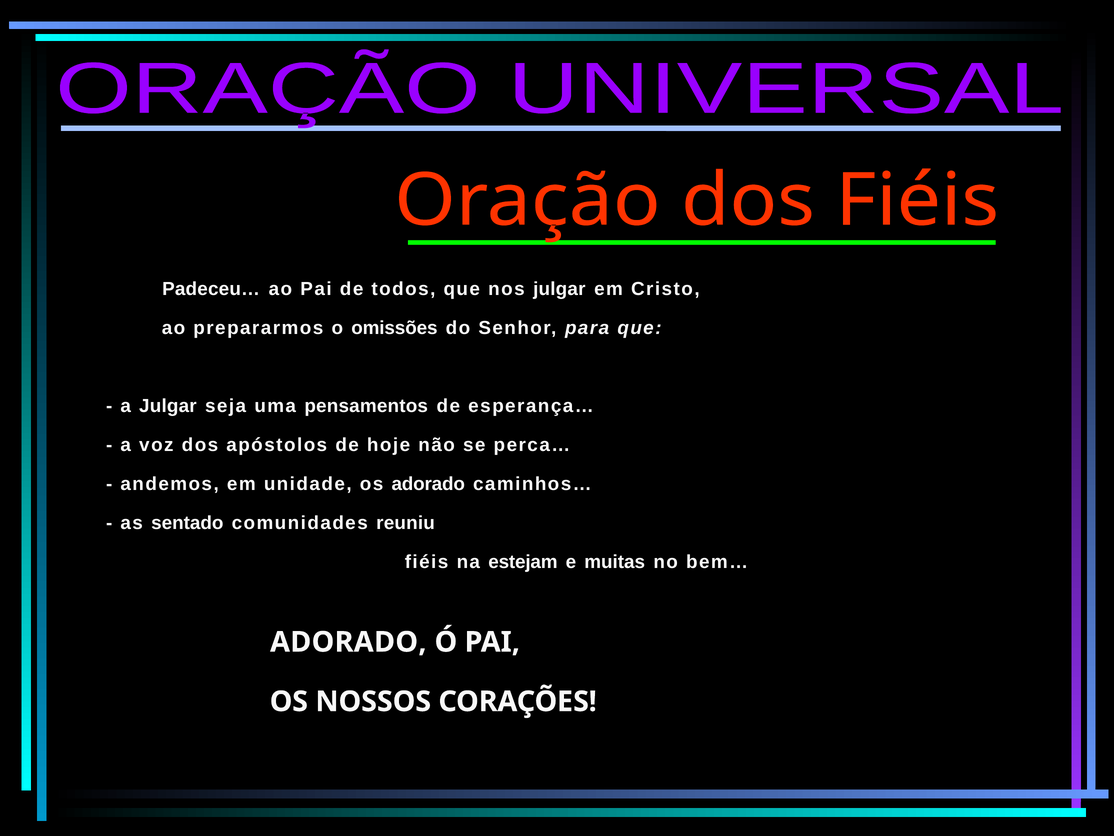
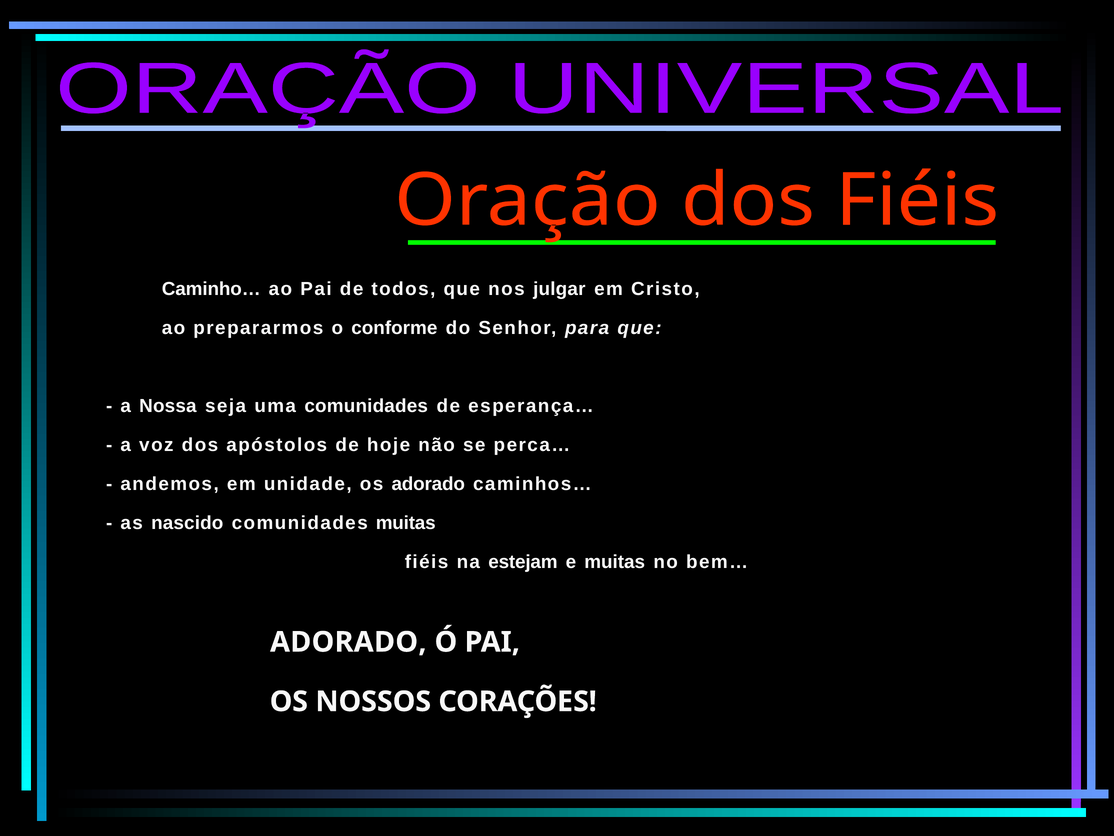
Padeceu…: Padeceu… -> Caminho… (211, 289)
omissões: omissões -> conforme (394, 328)
a Julgar: Julgar -> Nossa (168, 406)
uma pensamentos: pensamentos -> comunidades (366, 406)
sentado: sentado -> nascido (187, 523)
comunidades reuniu: reuniu -> muitas (406, 523)
